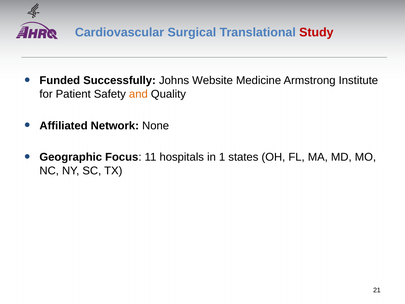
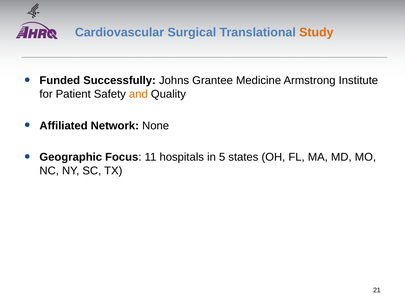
Study colour: red -> orange (316, 32)
Website: Website -> Grantee (213, 80)
1: 1 -> 5 (222, 157)
